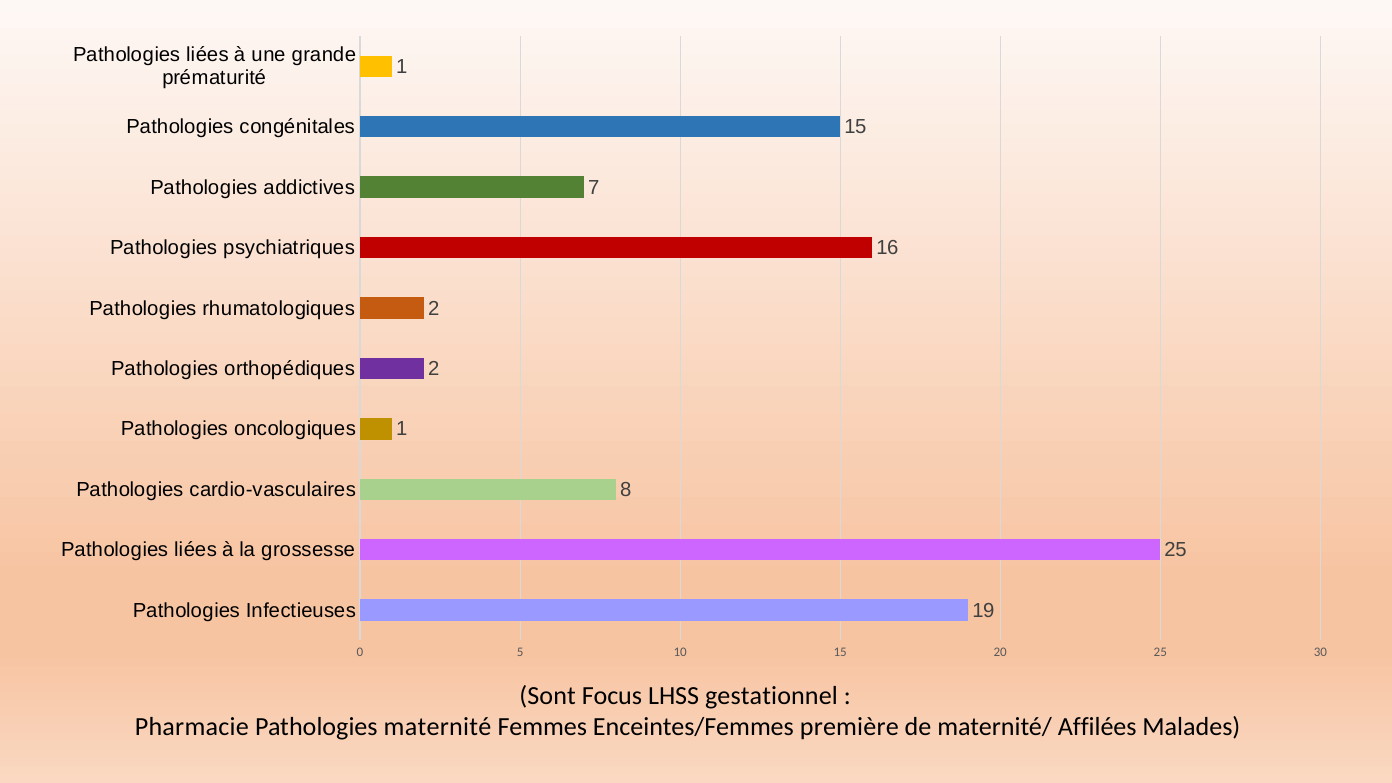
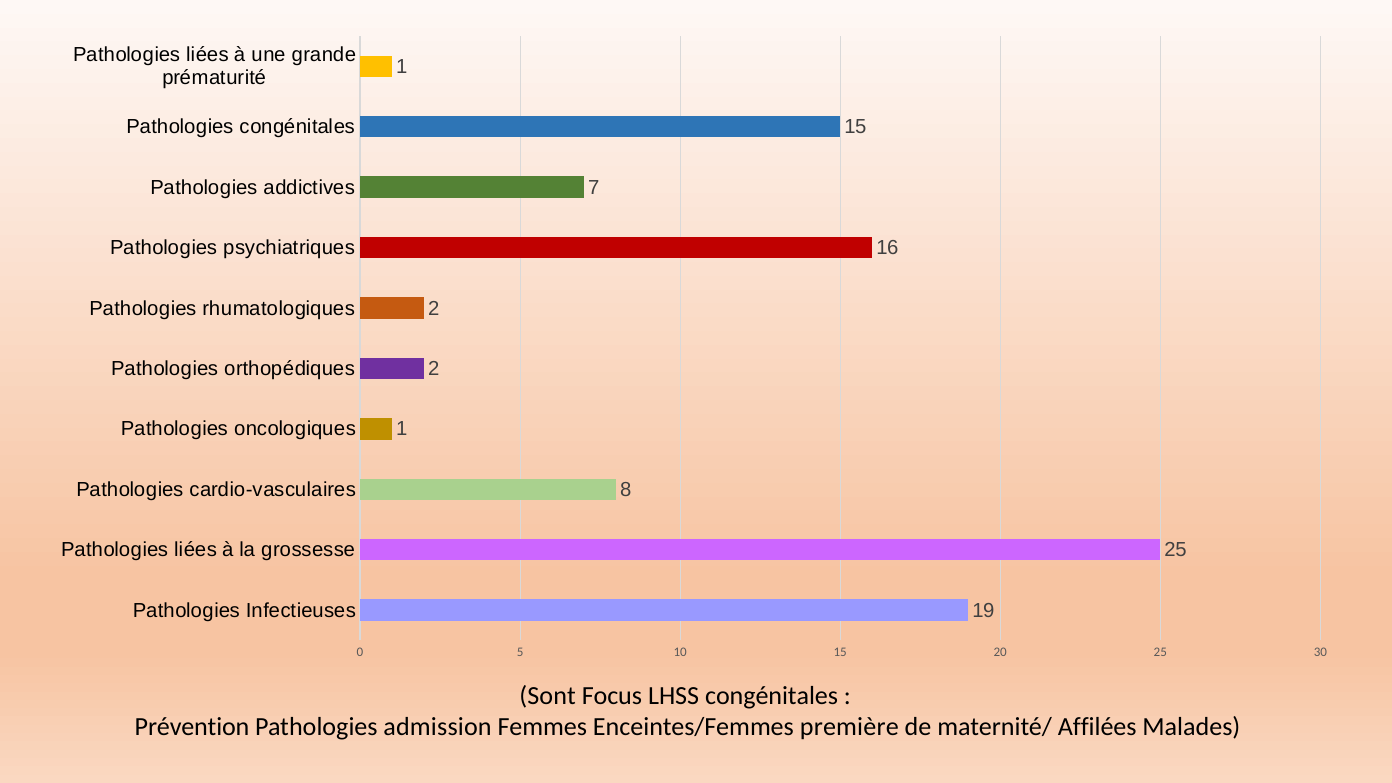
LHSS gestationnel: gestationnel -> congénitales (772, 695)
Pharmacie: Pharmacie -> Prévention (192, 727)
maternité: maternité -> admission (438, 727)
